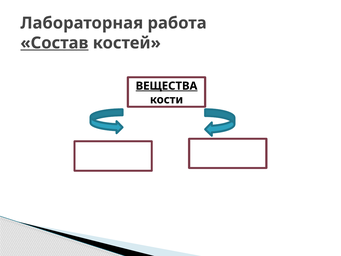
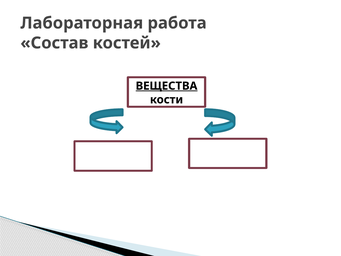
Состав underline: present -> none (54, 43)
